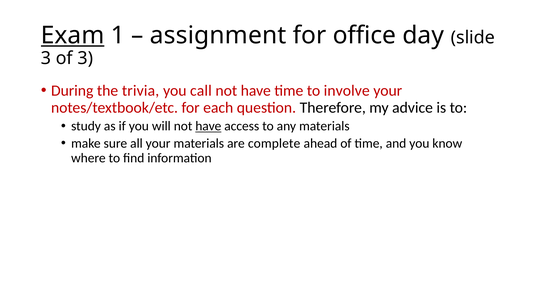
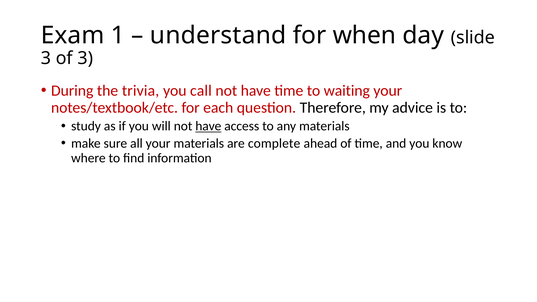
Exam underline: present -> none (73, 35)
assignment: assignment -> understand (218, 35)
office: office -> when (364, 35)
involve: involve -> waiting (347, 91)
